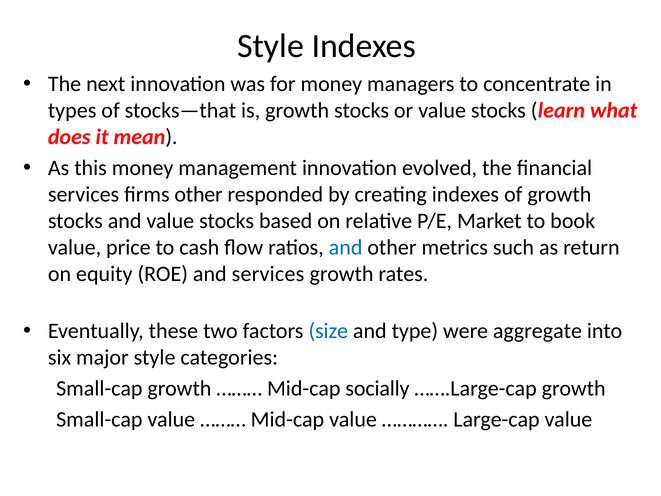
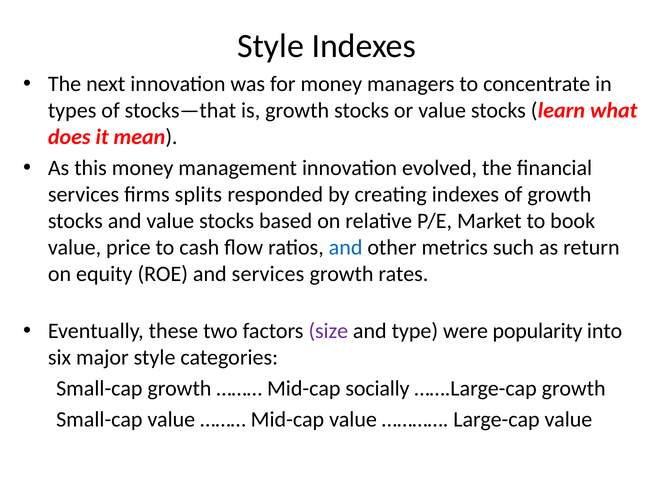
firms other: other -> splits (198, 194)
size colour: blue -> purple (328, 331)
aggregate: aggregate -> popularity (538, 331)
